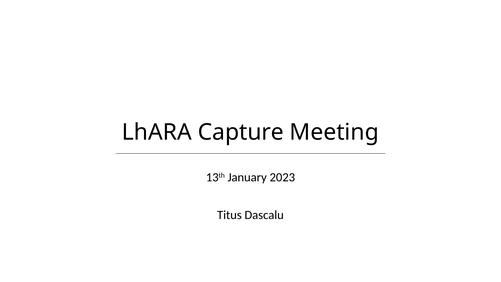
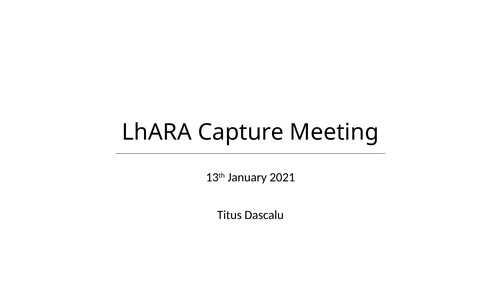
2023: 2023 -> 2021 (282, 177)
